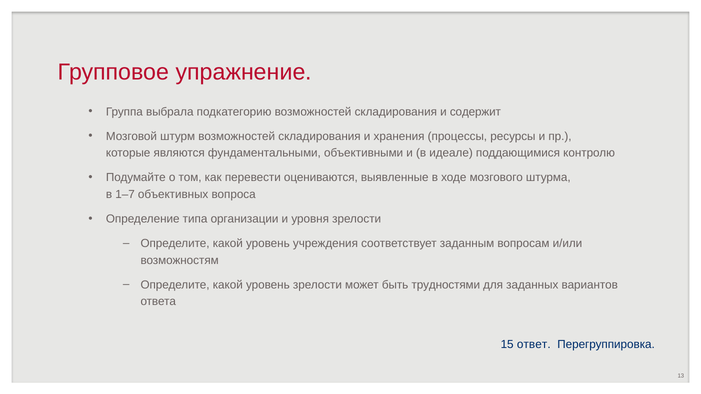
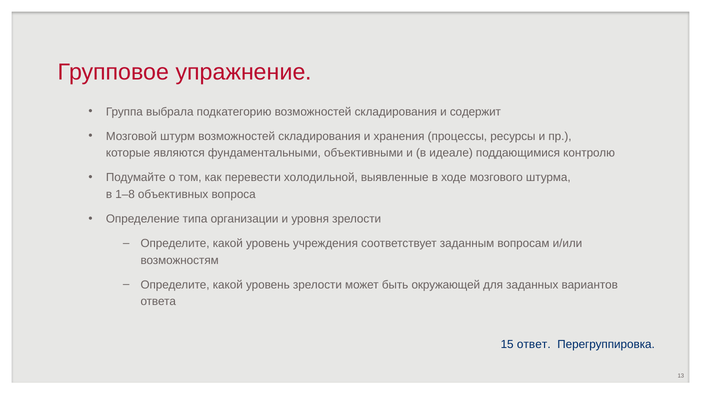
оцениваются: оцениваются -> холодильной (321, 178)
1–7: 1–7 -> 1–8 (125, 195)
трудностями: трудностями -> окружающей (446, 285)
